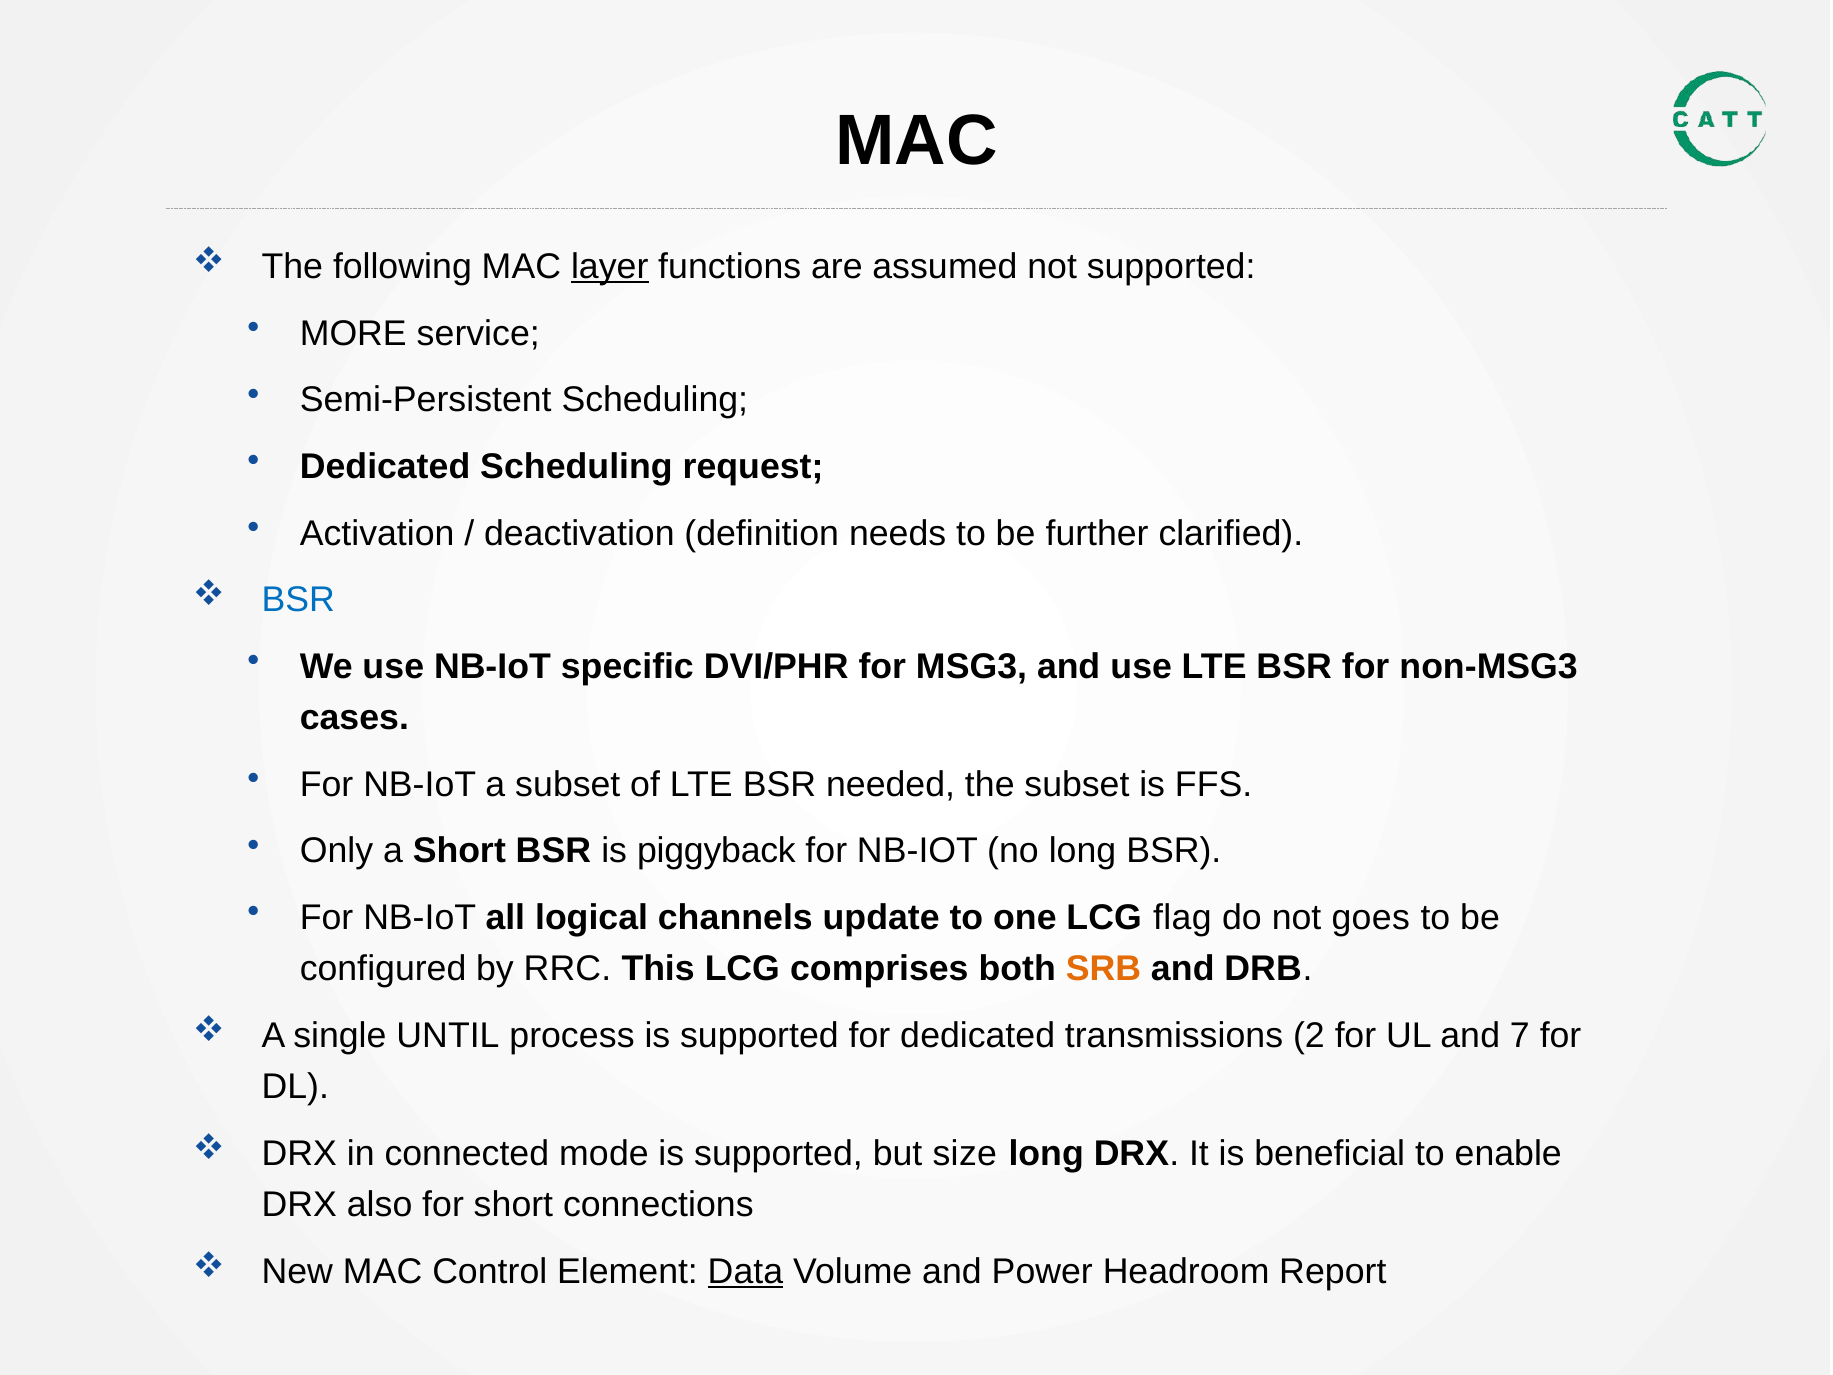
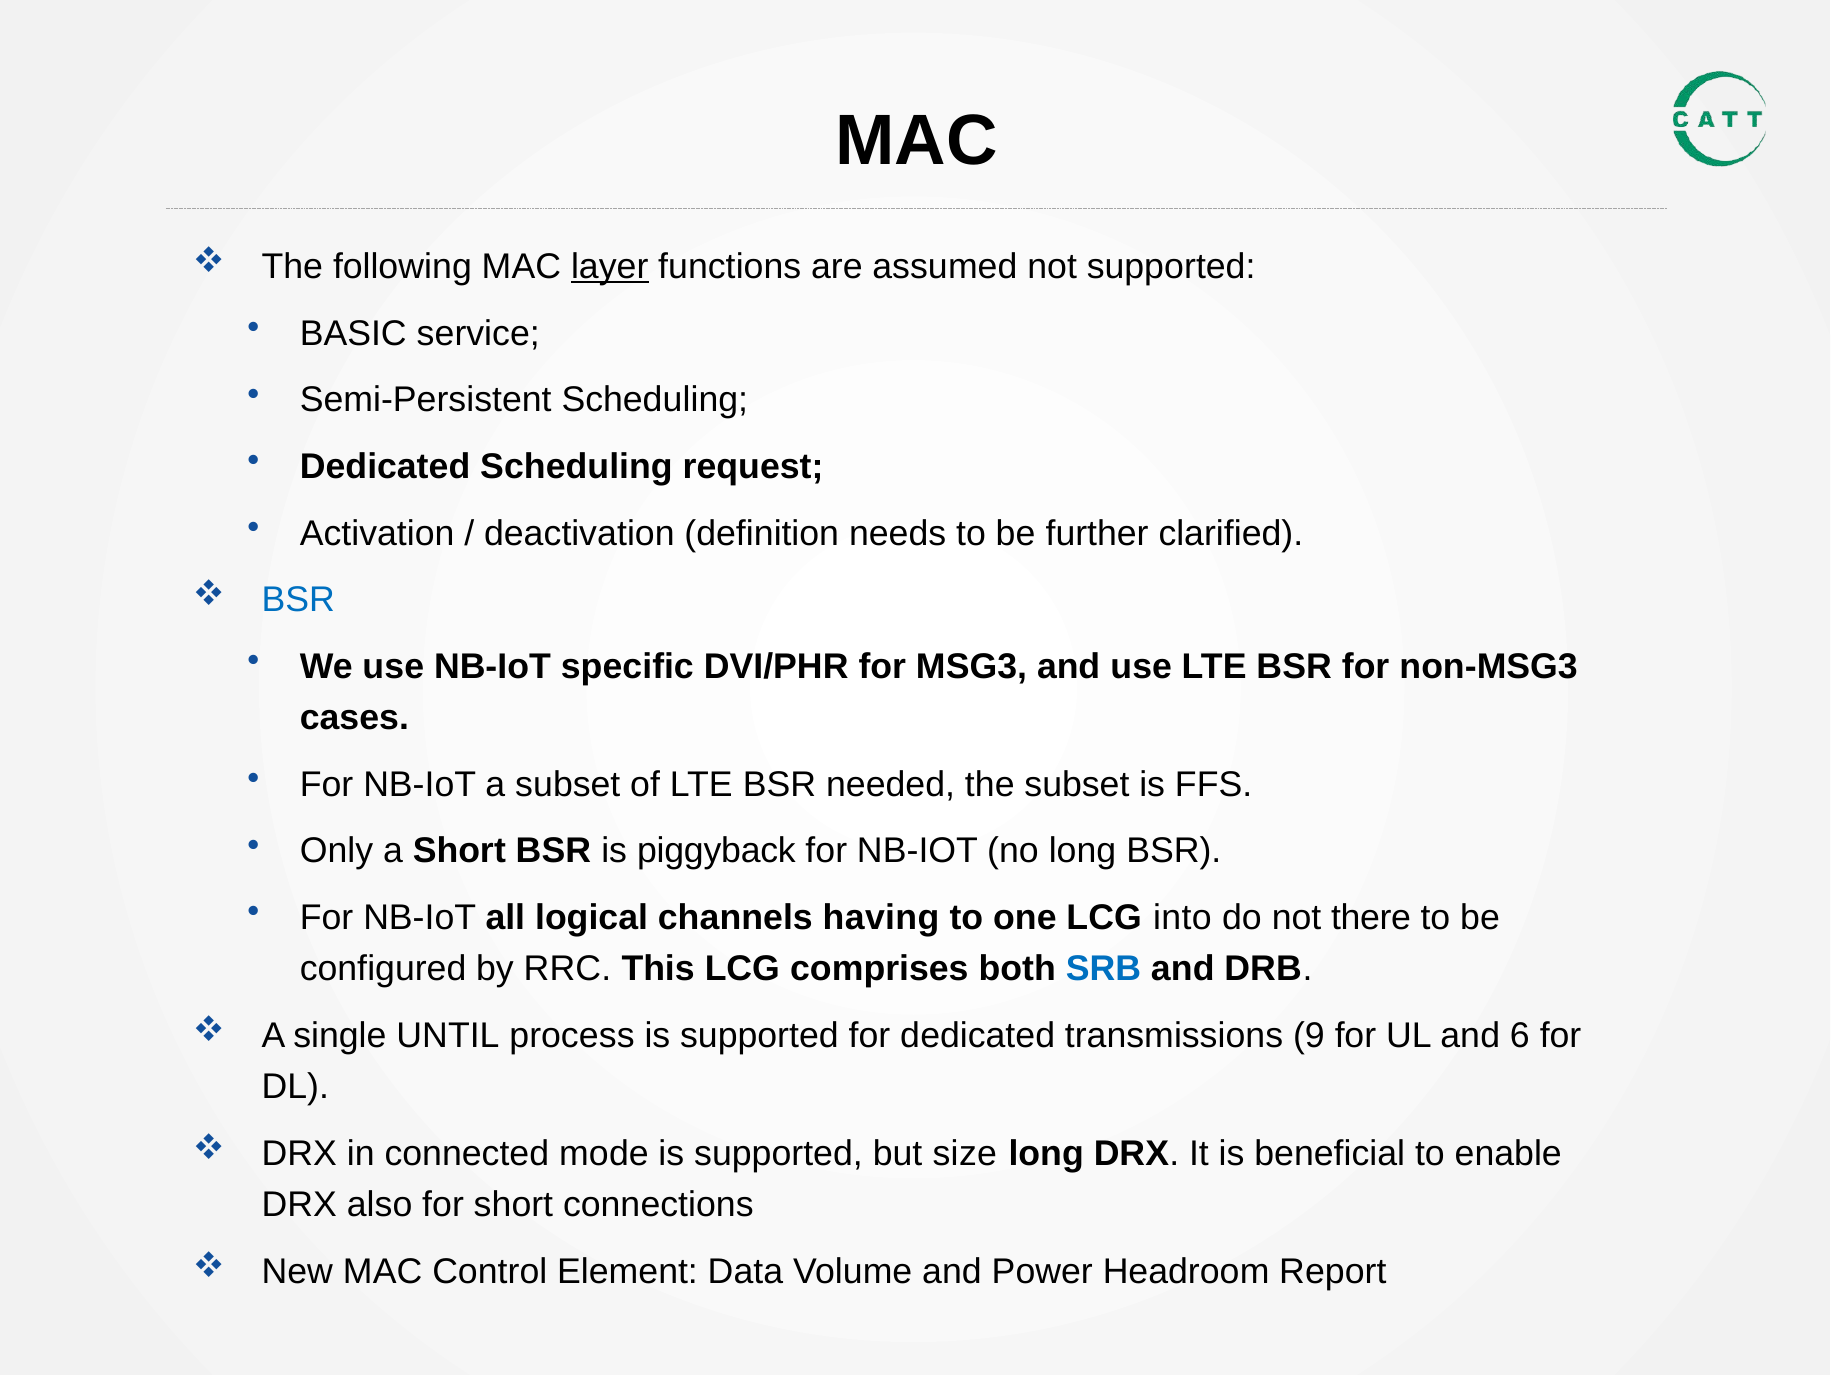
MORE: MORE -> BASIC (353, 333)
update: update -> having (881, 918)
flag: flag -> into (1182, 918)
goes: goes -> there (1371, 918)
SRB colour: orange -> blue (1103, 969)
2: 2 -> 9 (1309, 1036)
7: 7 -> 6 (1520, 1036)
Data underline: present -> none (745, 1271)
